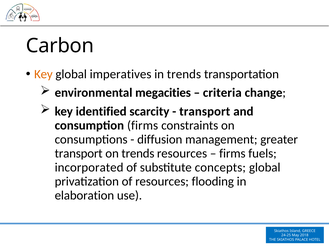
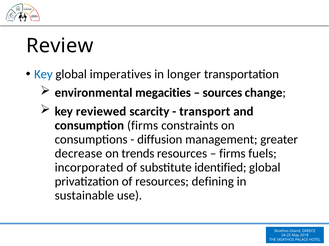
Carbon: Carbon -> Review (60, 46)
Key colour: orange -> blue (43, 74)
in trends: trends -> longer (184, 74)
criteria: criteria -> sources (222, 93)
identified: identified -> reviewed (101, 112)
transport: transport -> decrease (79, 154)
concepts: concepts -> identified (220, 168)
flooding: flooding -> defining (213, 182)
elaboration: elaboration -> sustainable (84, 196)
